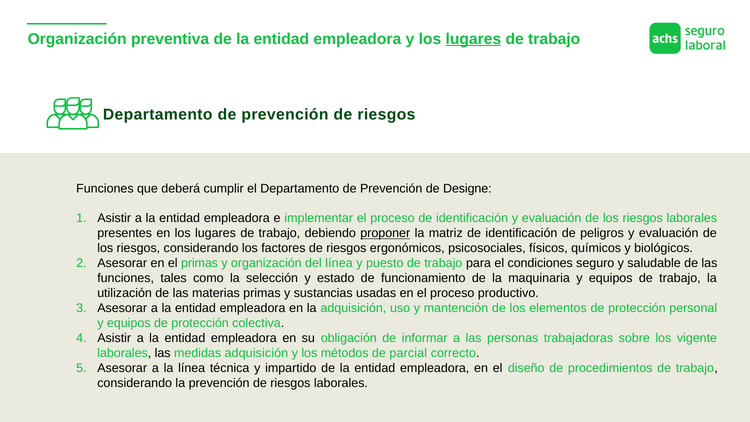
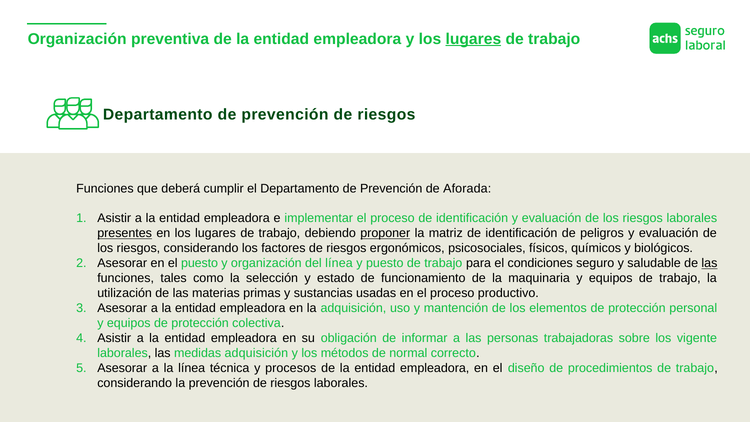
Designe: Designe -> Aforada (467, 188)
presentes underline: none -> present (125, 233)
el primas: primas -> puesto (200, 263)
las underline: none -> present (709, 263)
parcial: parcial -> normal (408, 353)
impartido: impartido -> procesos (291, 368)
